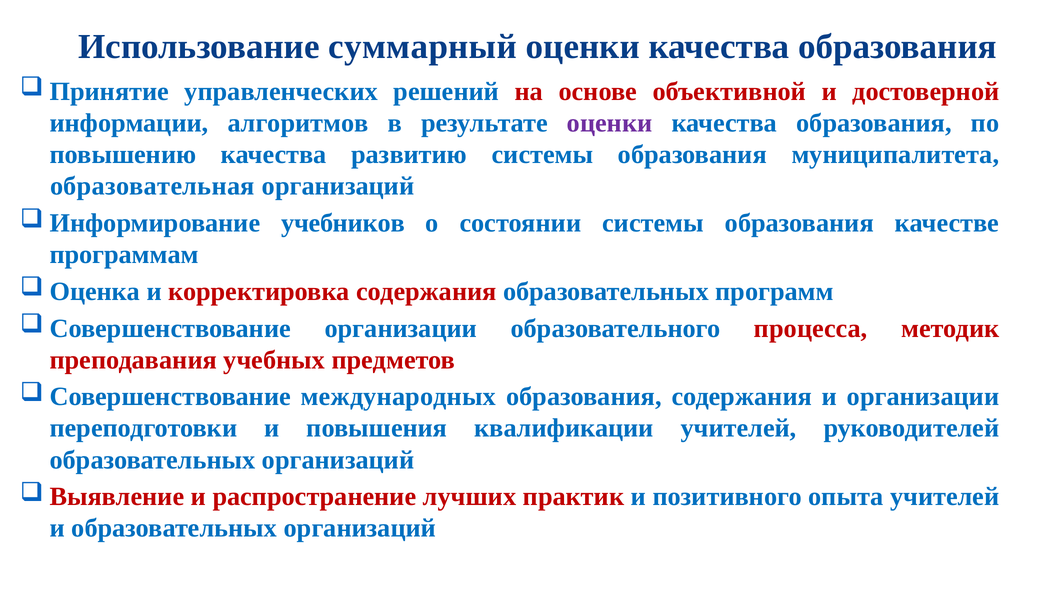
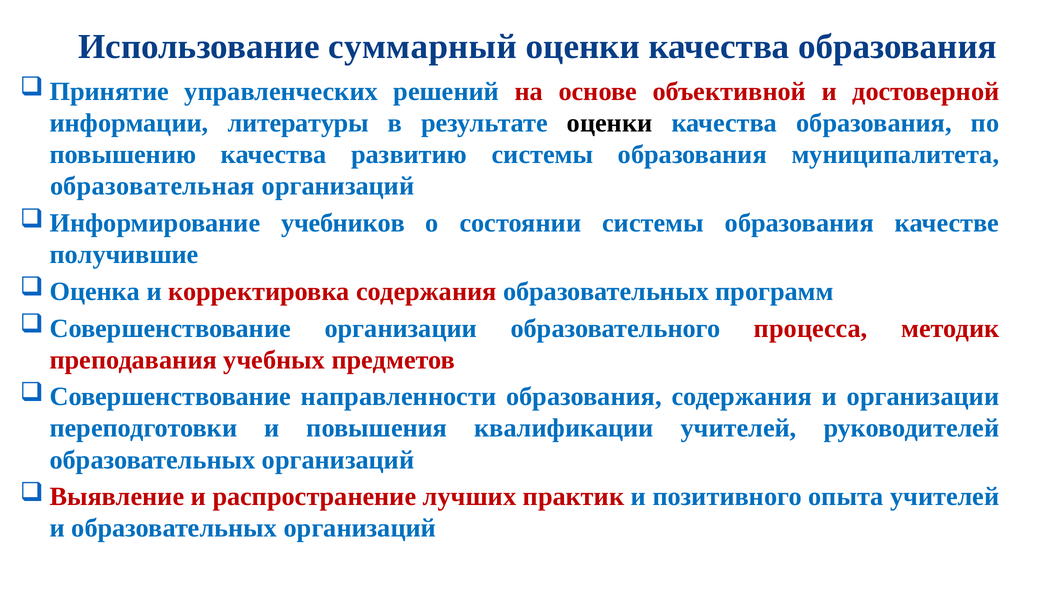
алгоритмов: алгоритмов -> литературы (298, 123)
оценки colour: purple -> black (610, 123)
программам: программам -> получившие (124, 255)
международных: международных -> направленности (399, 397)
